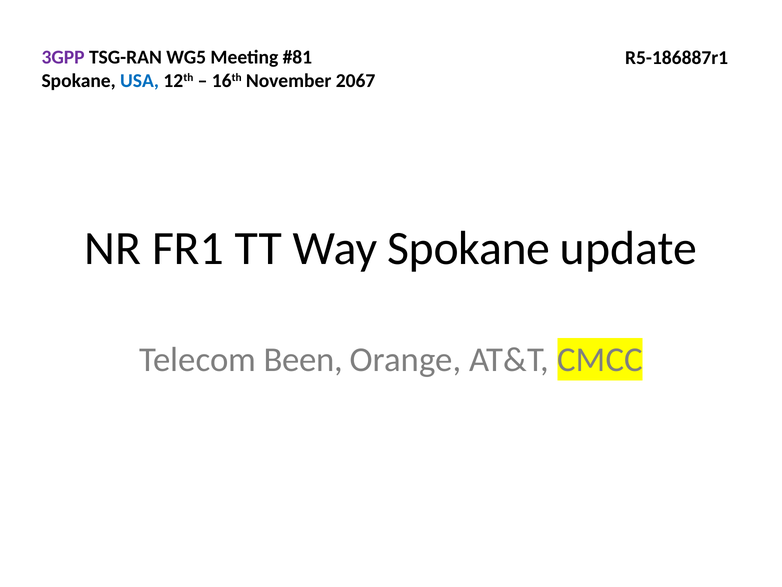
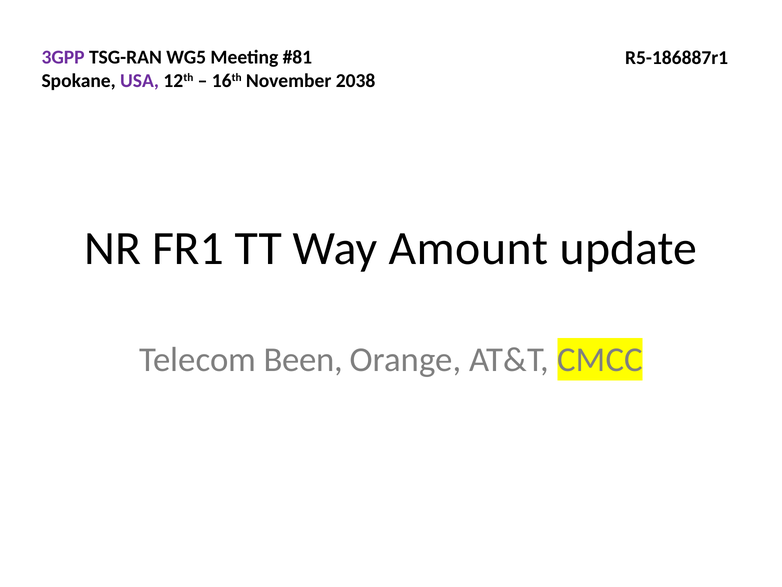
USA colour: blue -> purple (140, 80)
2067: 2067 -> 2038 (356, 80)
Way Spokane: Spokane -> Amount (468, 248)
